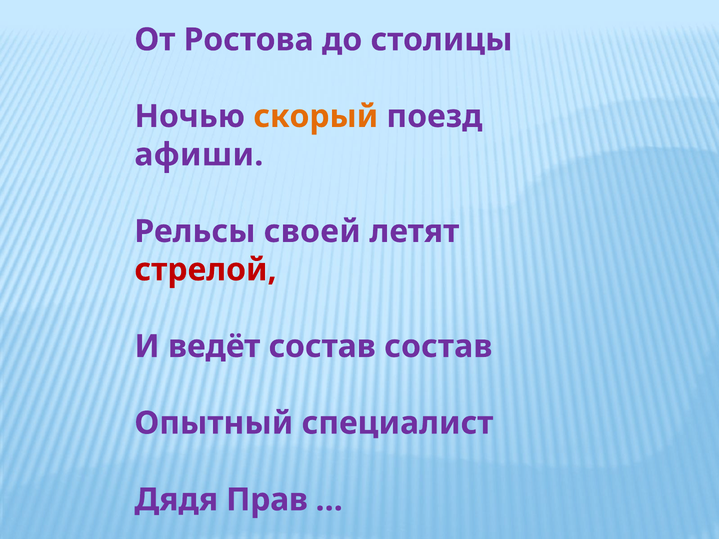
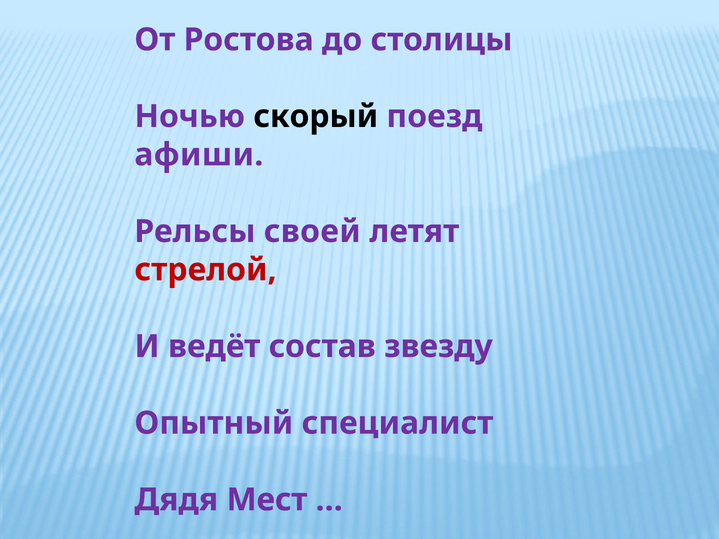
скорый colour: orange -> black (316, 116)
состав состав: состав -> звезду (438, 347)
Прав: Прав -> Мест (267, 500)
